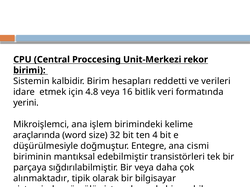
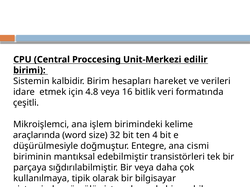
rekor: rekor -> edilir (196, 60)
reddetti: reddetti -> hareket (170, 81)
yerini: yerini -> çeşitli (26, 103)
alınmaktadır: alınmaktadır -> kullanılmaya (41, 179)
